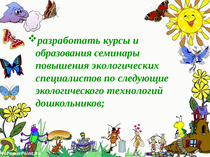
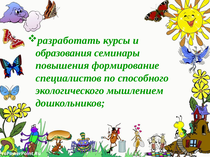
экологических: экологических -> формирование (126, 66)
следующие: следующие -> способного (143, 78)
технологий: технологий -> мышлением (135, 91)
